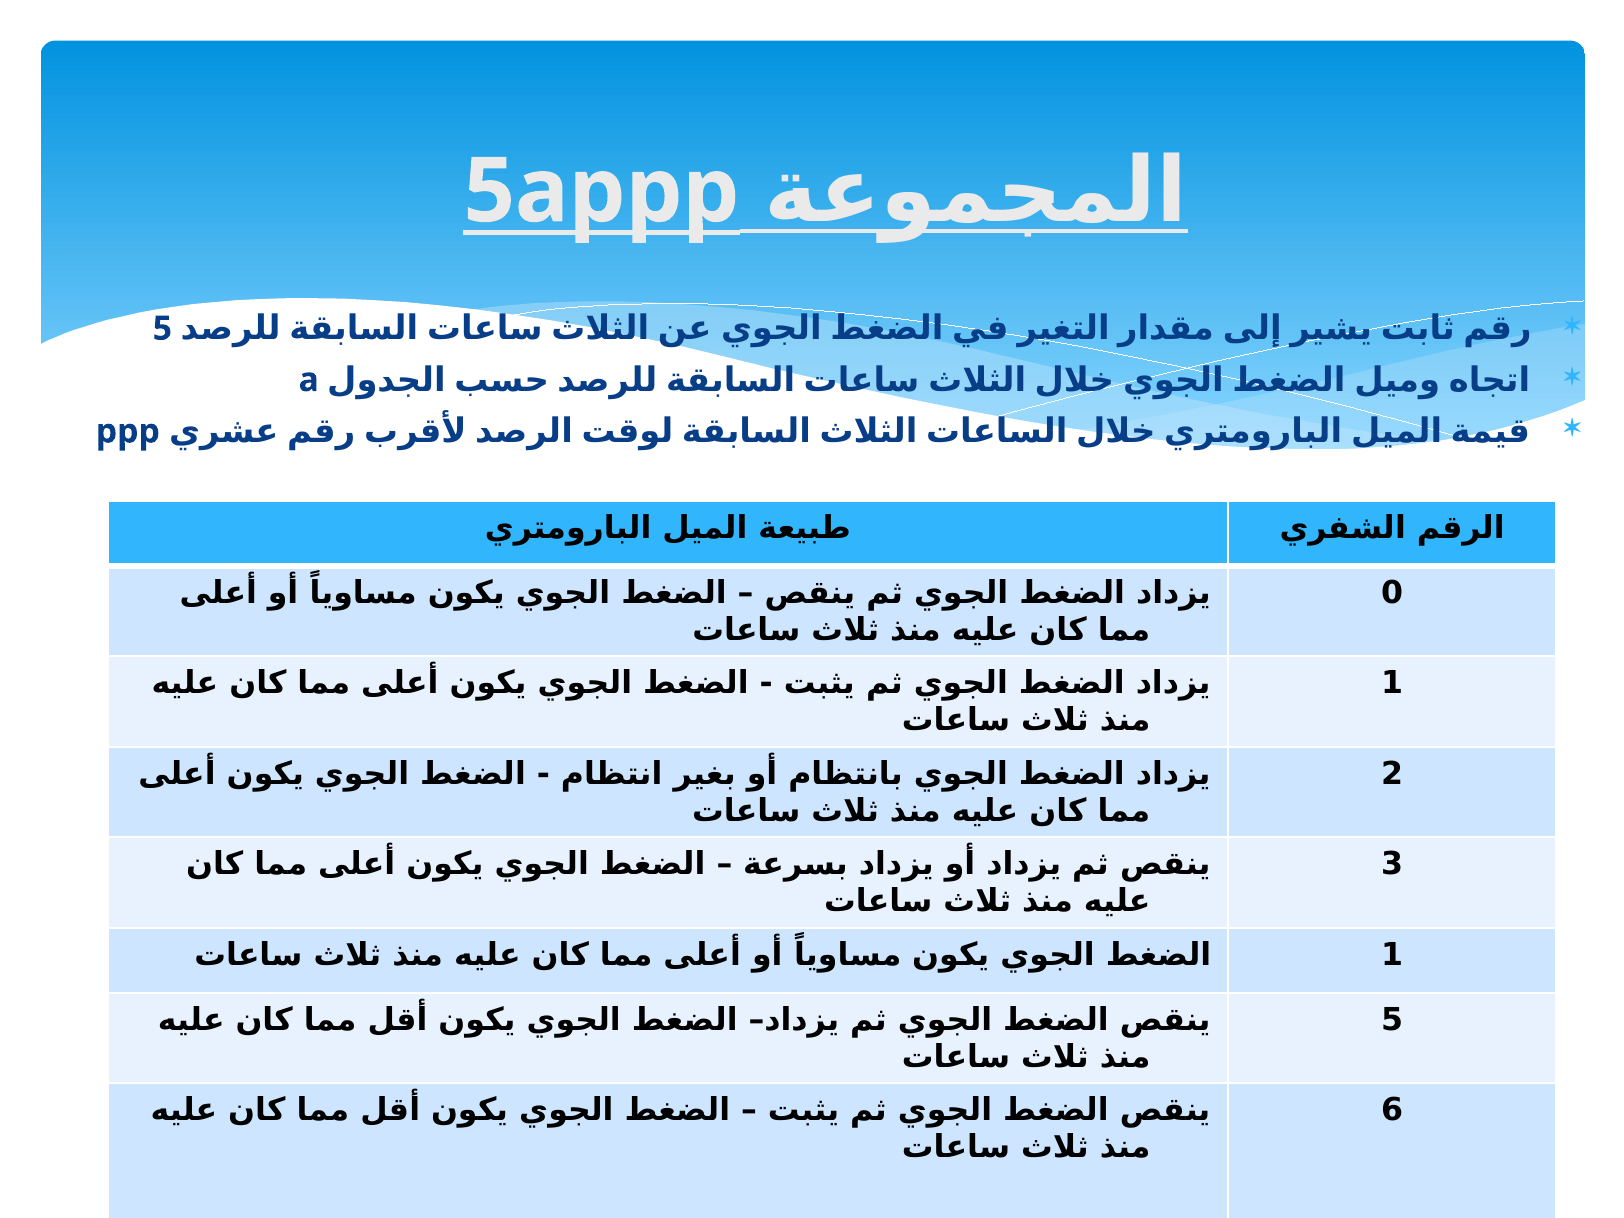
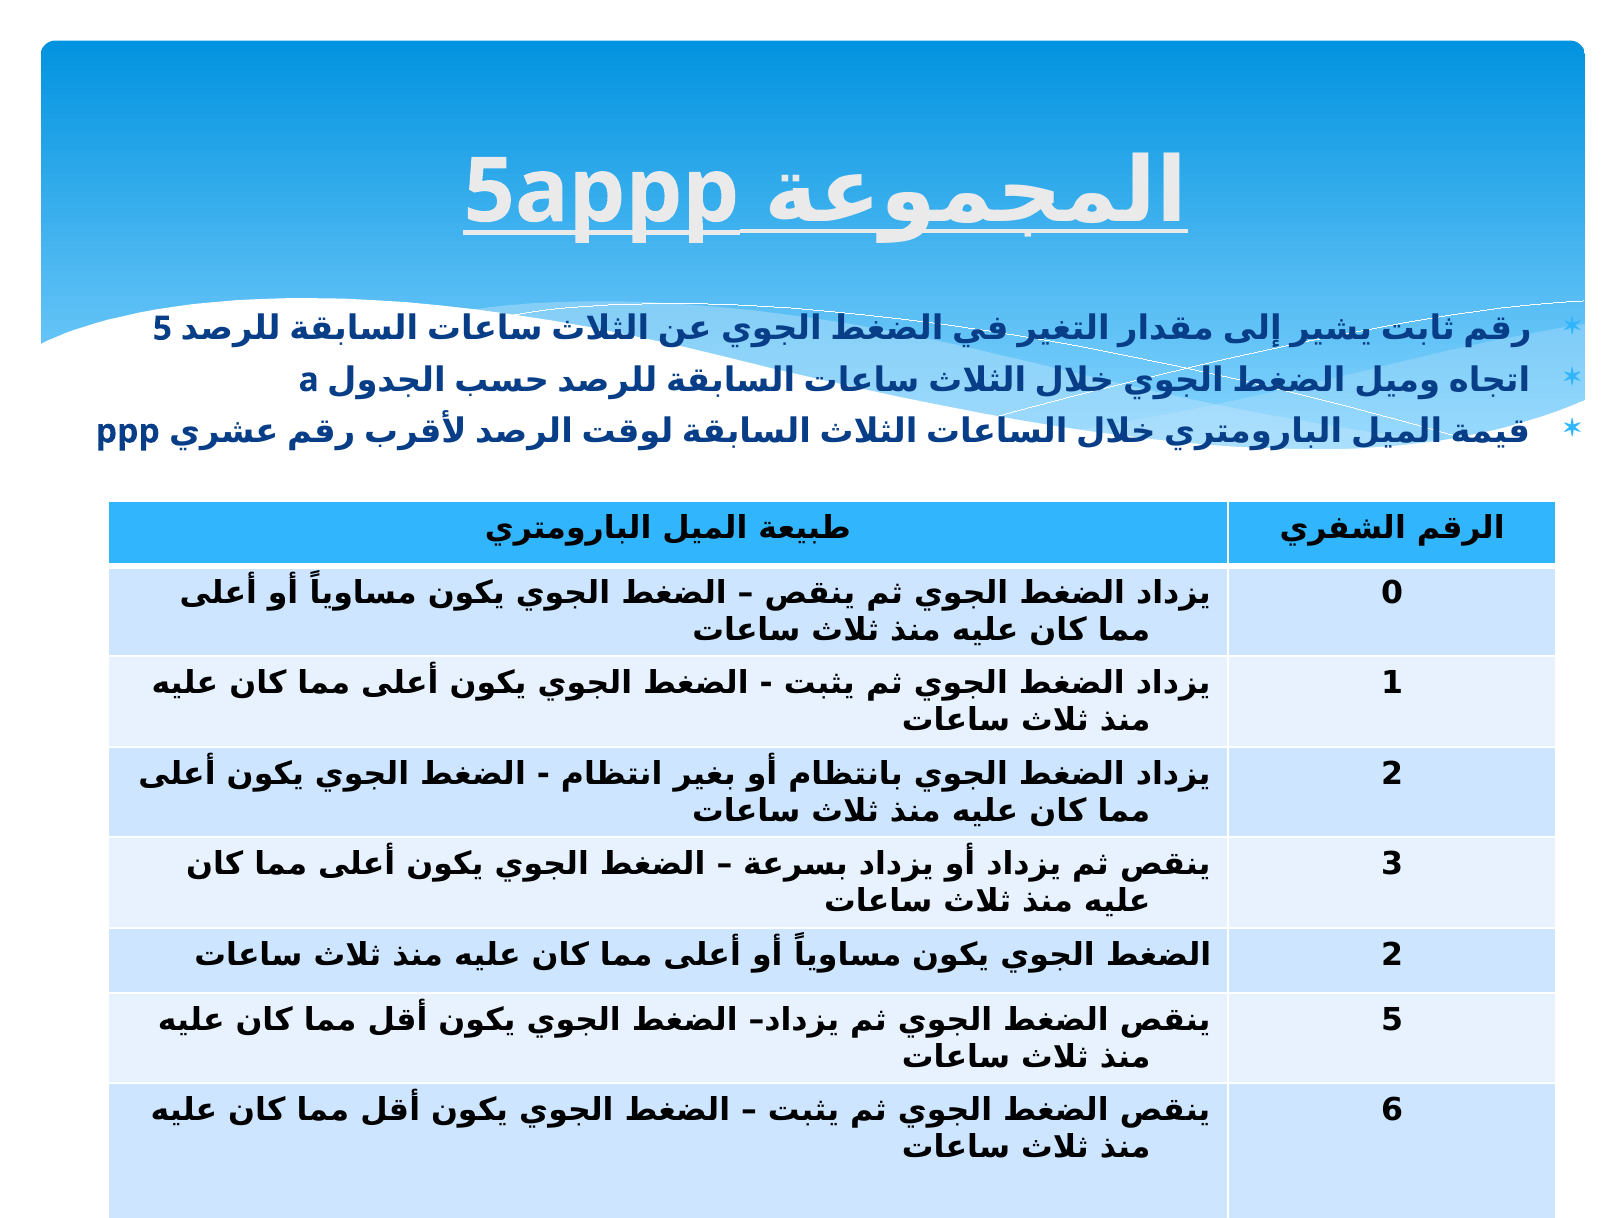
1: 1 -> 2 (1392, 955)
